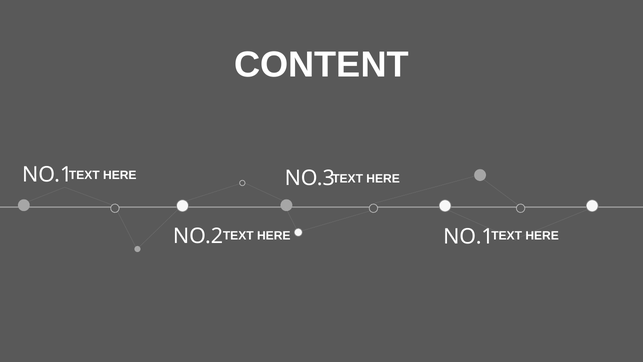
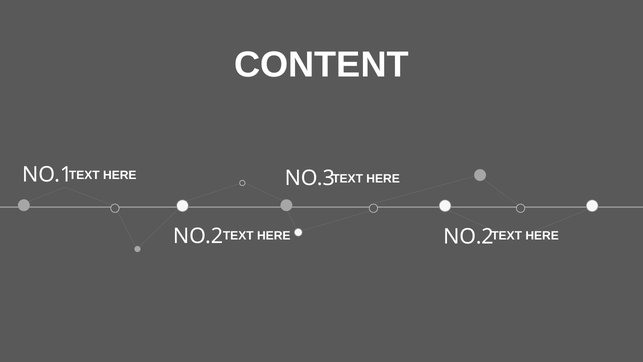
NO.1: NO.1 -> NO.2 (468, 236)
